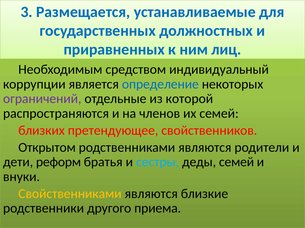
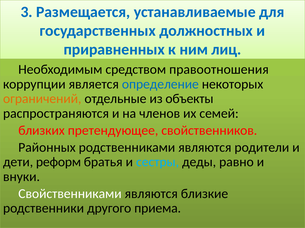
индивидуальный: индивидуальный -> правоотношения (219, 70)
ограничений colour: purple -> orange (42, 99)
которой: которой -> объекты (189, 99)
Открытом: Открытом -> Районных (47, 148)
деды семей: семей -> равно (236, 163)
Свойственниками colour: yellow -> white (70, 194)
